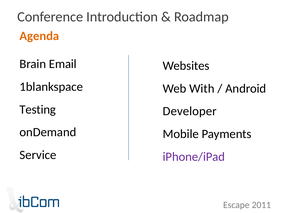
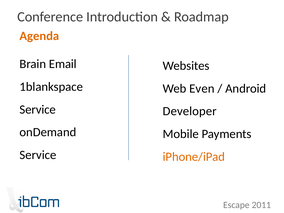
With: With -> Even (202, 88)
Testing: Testing -> Service (38, 109)
iPhone/iPad colour: purple -> orange (194, 157)
